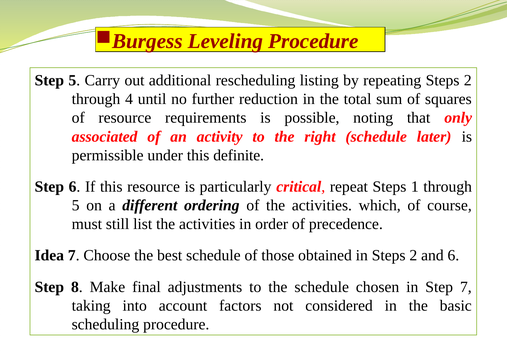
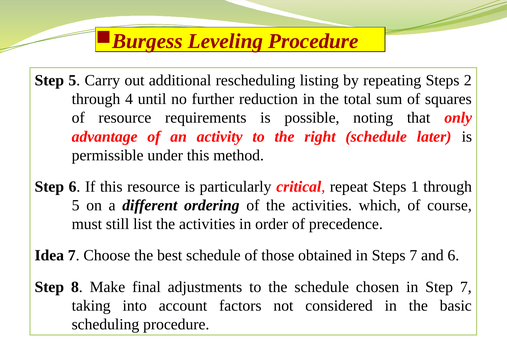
associated: associated -> advantage (105, 137)
definite: definite -> method (239, 155)
in Steps 2: 2 -> 7 (413, 255)
